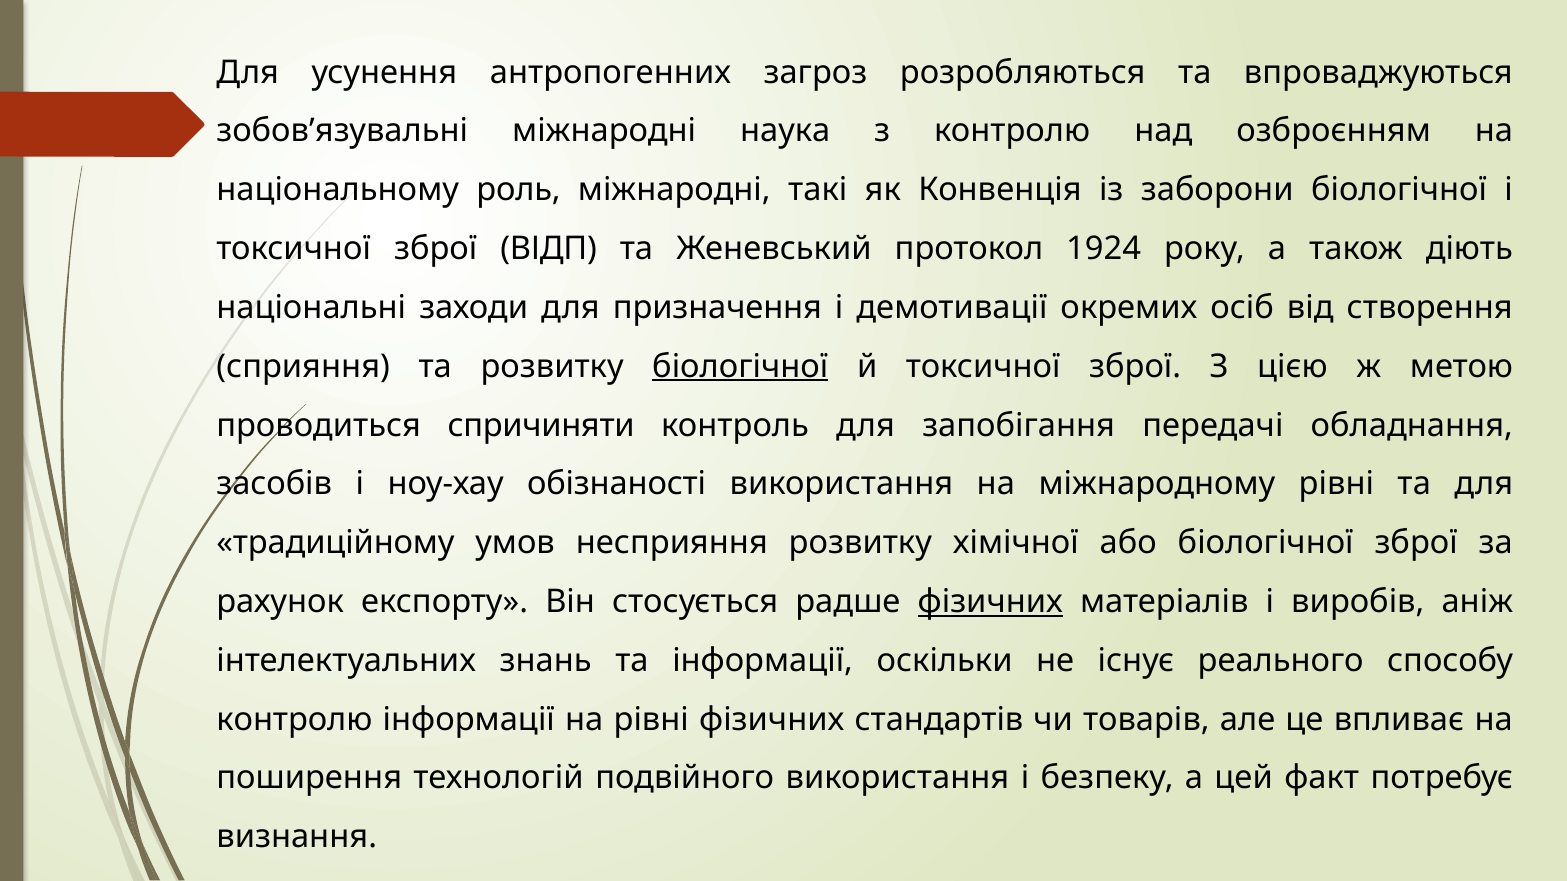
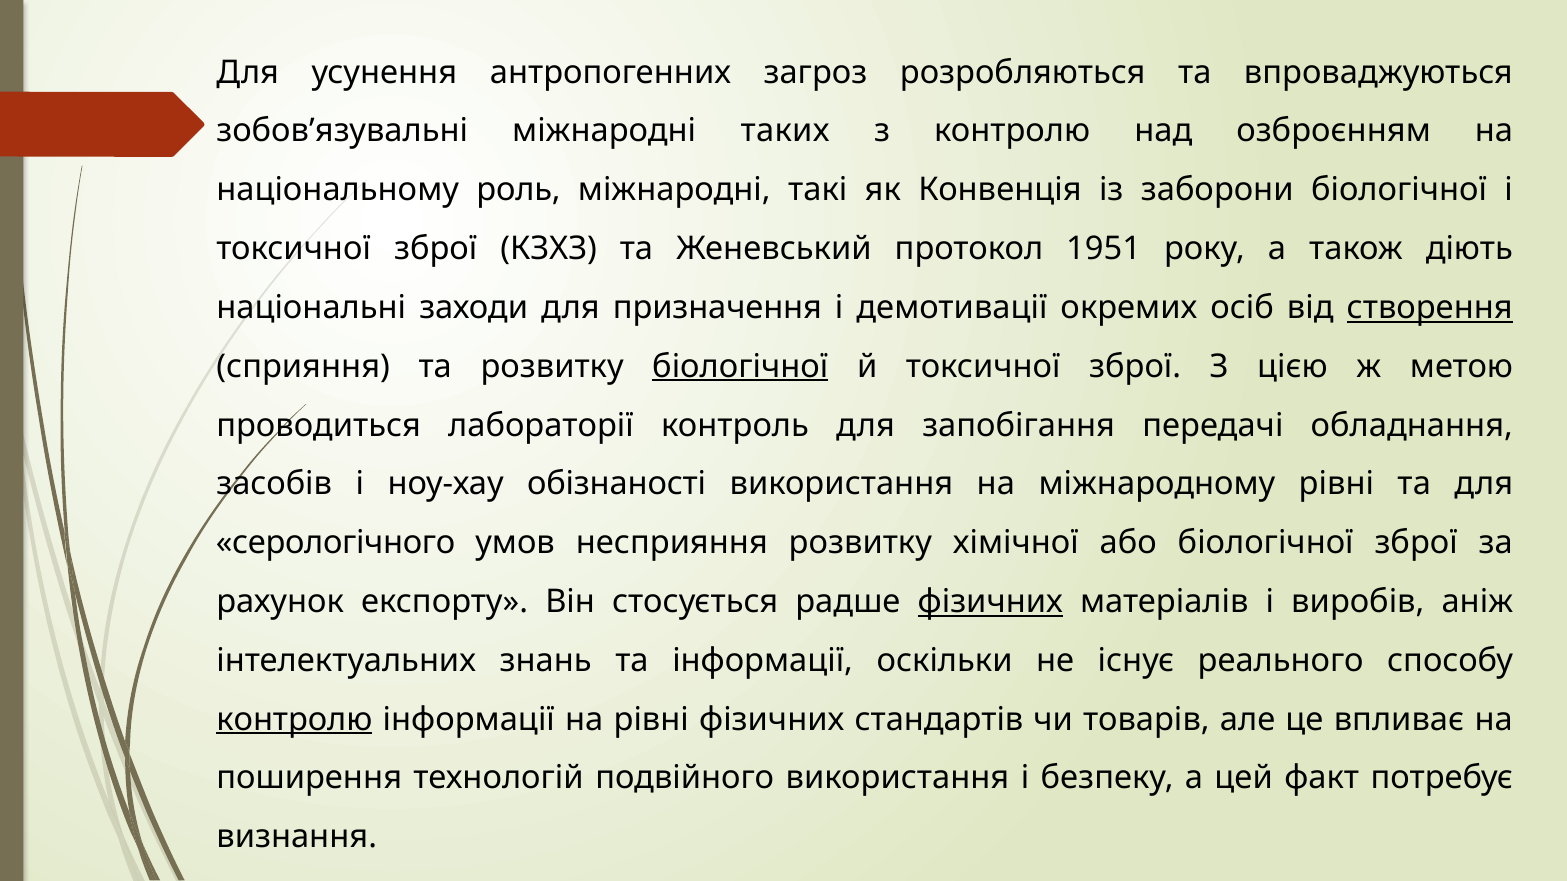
наука: наука -> таких (785, 131)
ВІДП: ВІДП -> КЗХЗ (549, 249)
1924: 1924 -> 1951 (1104, 249)
створення underline: none -> present (1430, 308)
спричиняти: спричиняти -> лабораторії (541, 425)
традиційному: традиційному -> серологічного (336, 543)
контролю underline: none -> present (294, 720)
